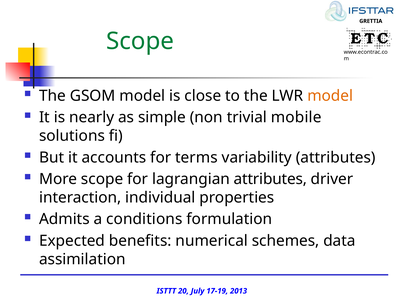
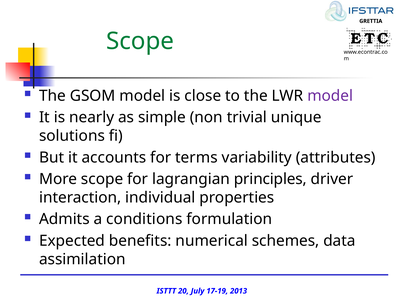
model colour: orange -> purple (330, 96)
mobile: mobile -> unique (296, 117)
lagrangian attributes: attributes -> principles (270, 179)
